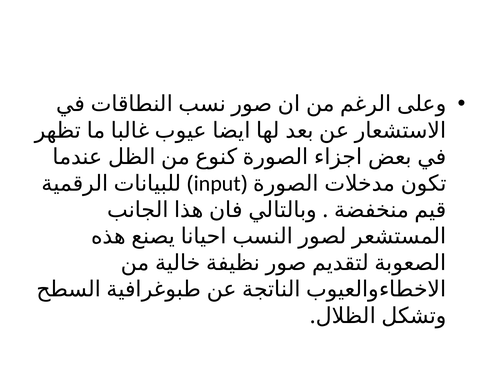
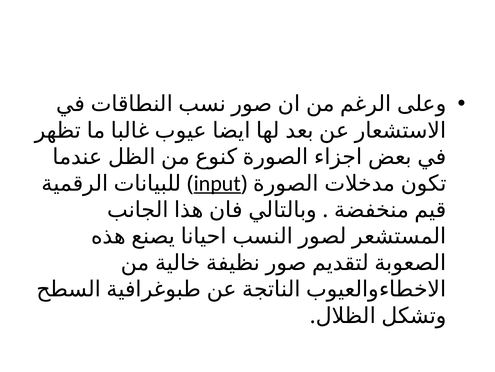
input underline: none -> present (217, 183)
